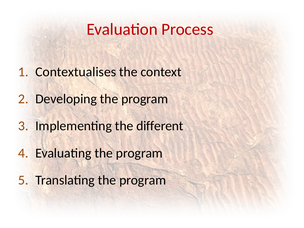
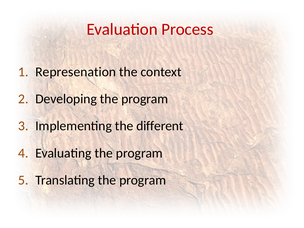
Contextualises: Contextualises -> Represenation (76, 72)
